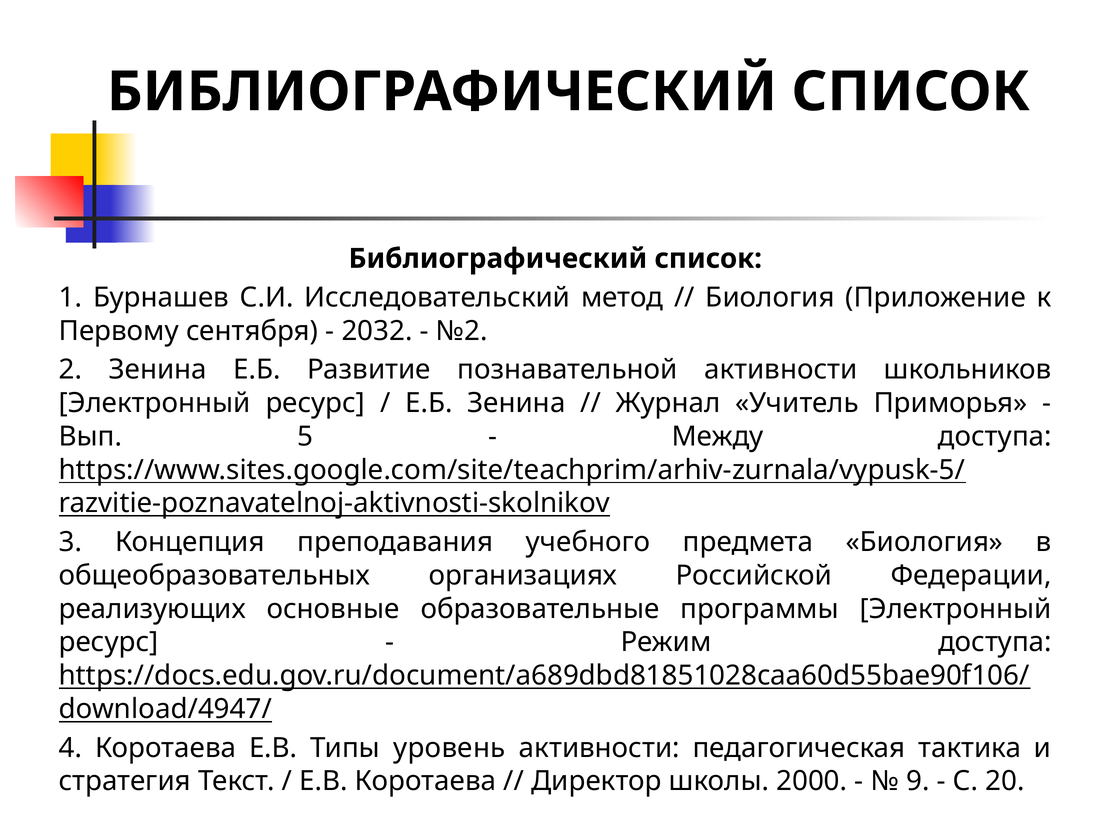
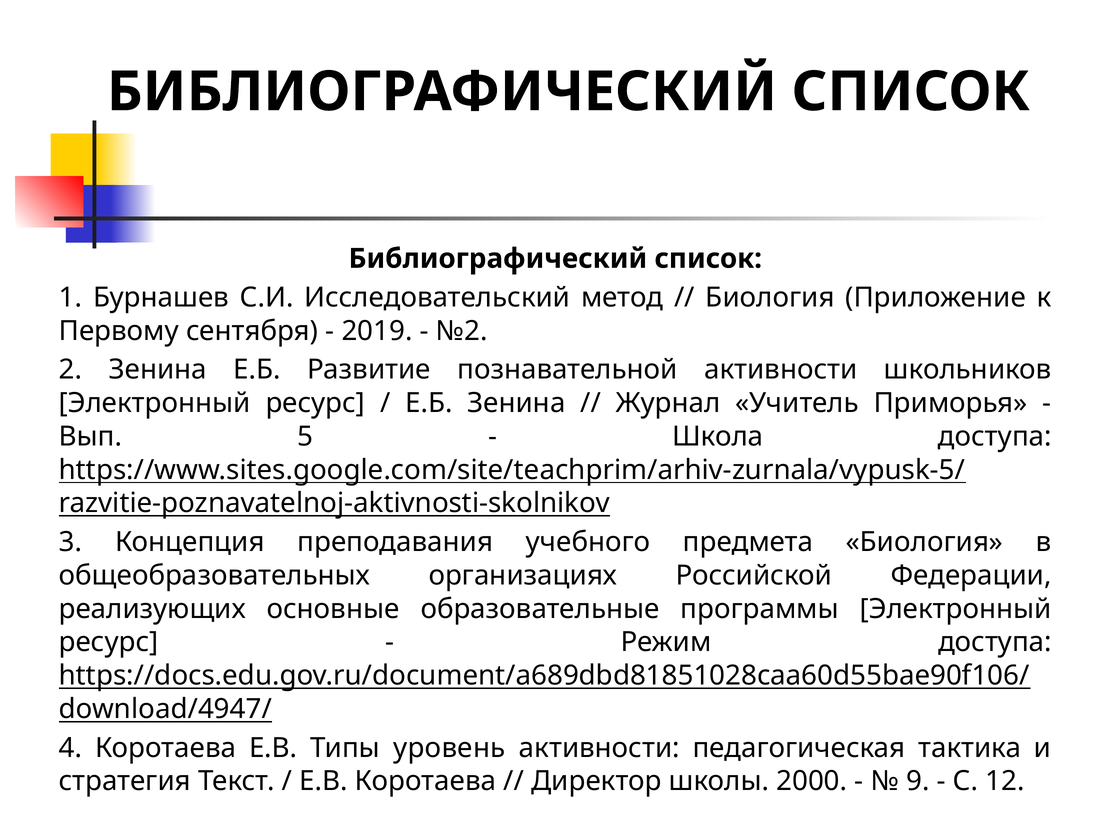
2032: 2032 -> 2019 (377, 331)
Между: Между -> Школа (718, 436)
20: 20 -> 12 (1005, 781)
